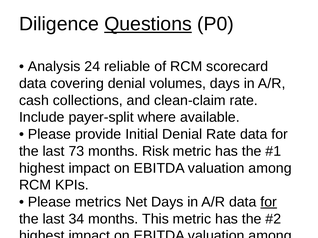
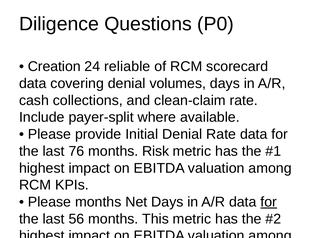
Questions underline: present -> none (148, 24)
Analysis: Analysis -> Creation (54, 67)
73: 73 -> 76 (76, 152)
Please metrics: metrics -> months (98, 202)
34: 34 -> 56 (76, 219)
